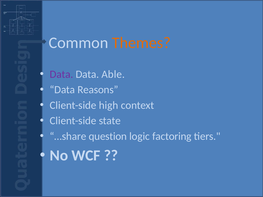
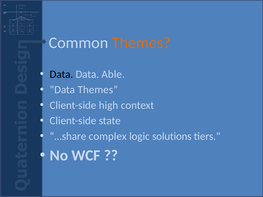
Data colour: purple -> black (61, 74)
Data Reasons: Reasons -> Themes (98, 90)
question: question -> complex (108, 136)
factoring: factoring -> solutions (172, 136)
